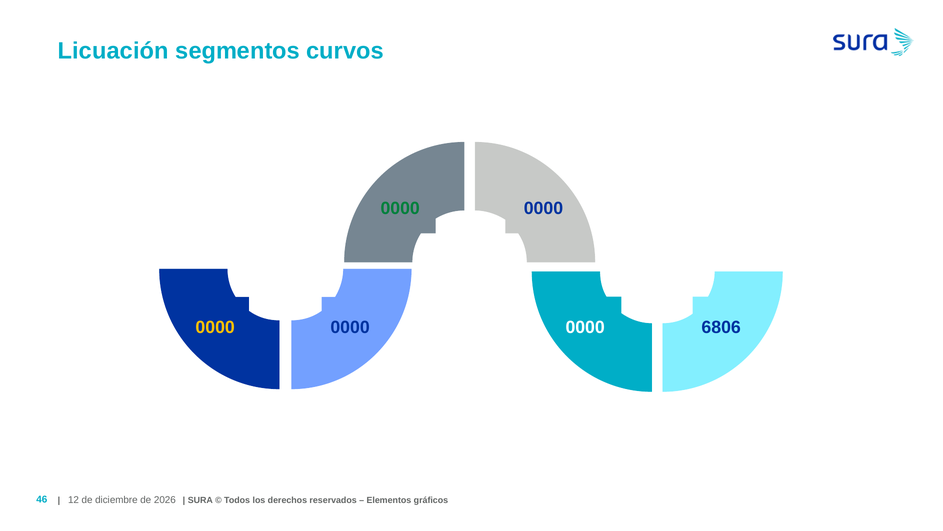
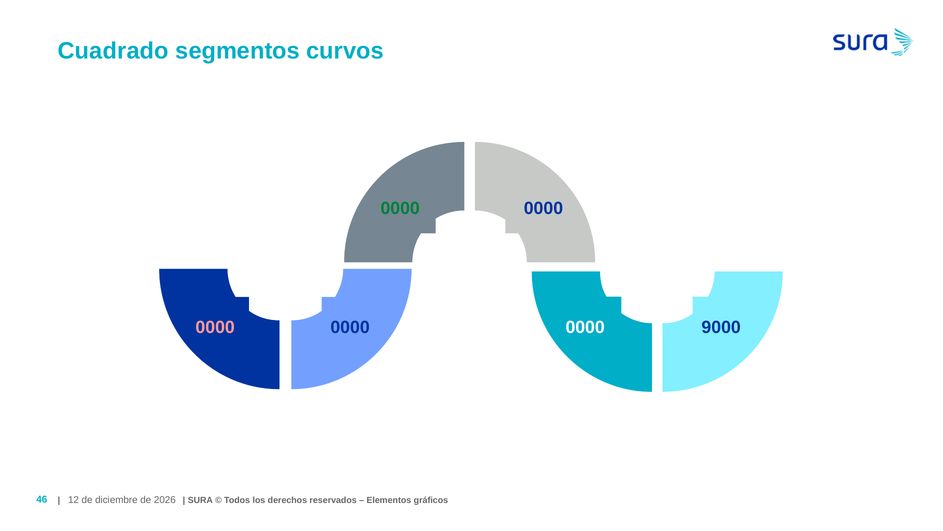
Licuación: Licuación -> Cuadrado (113, 51)
0000 colour: yellow -> pink (215, 327)
6806: 6806 -> 9000 (721, 327)
